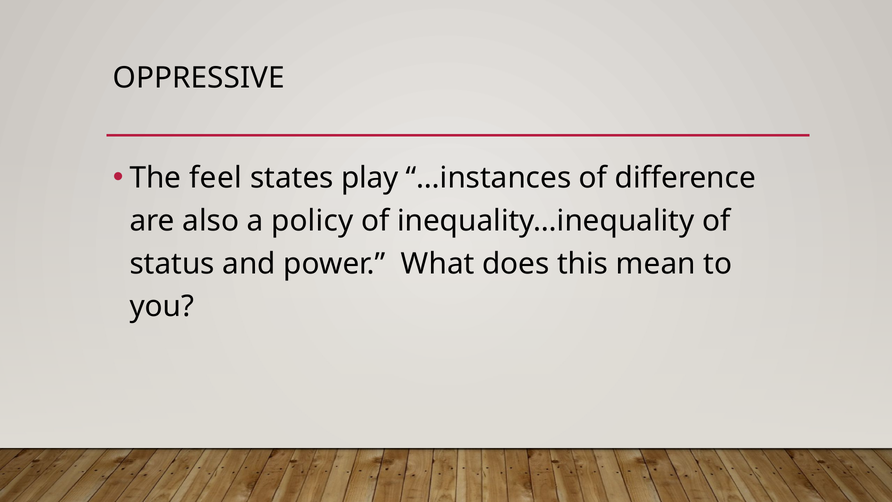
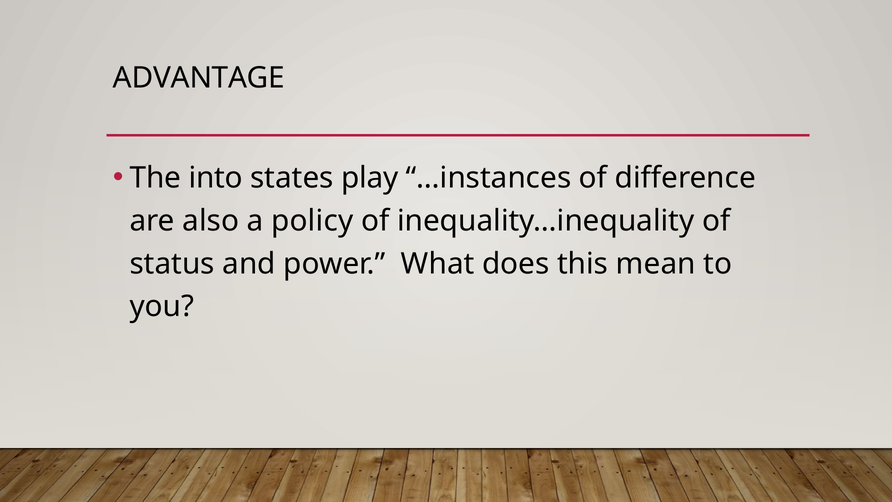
OPPRESSIVE: OPPRESSIVE -> ADVANTAGE (199, 78)
feel: feel -> into (216, 178)
